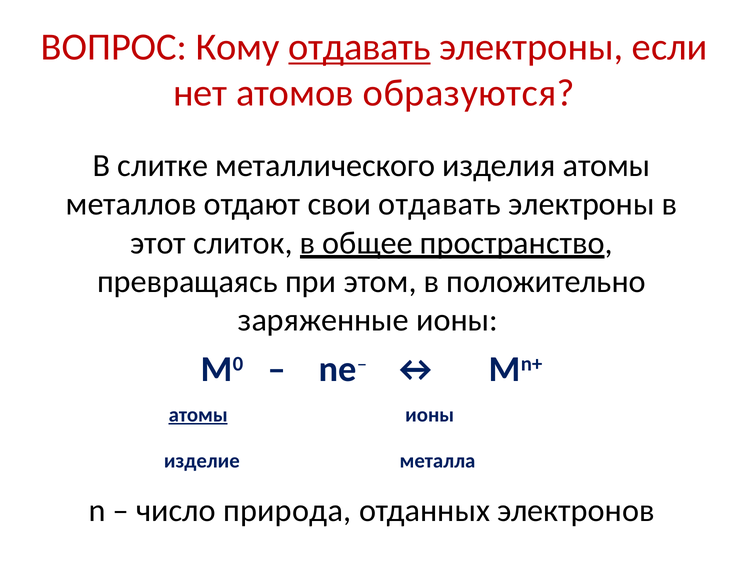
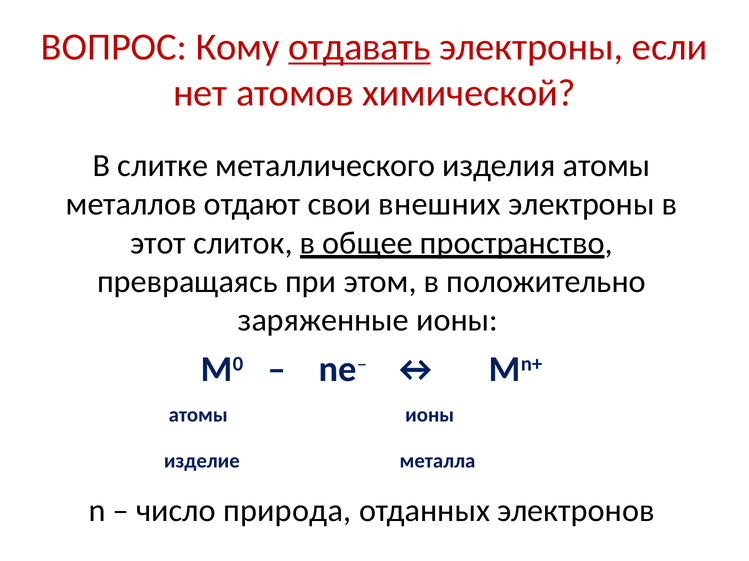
образуются: образуются -> химической (469, 93)
свои отдавать: отдавать -> внешних (440, 205)
атомы underline: present -> none (198, 415)
